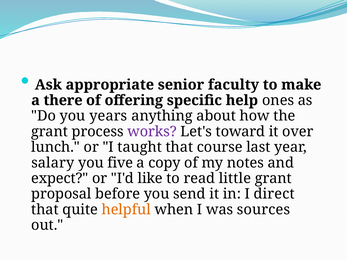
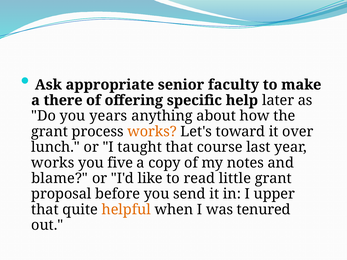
ones: ones -> later (278, 100)
works colour: purple -> orange (152, 132)
salary: salary -> works (53, 163)
expect: expect -> blame (60, 179)
direct: direct -> upper (274, 194)
sources: sources -> tenured (264, 210)
